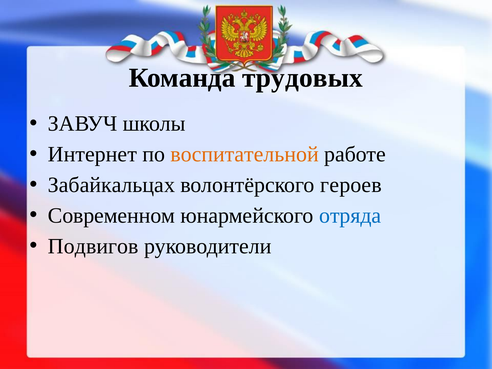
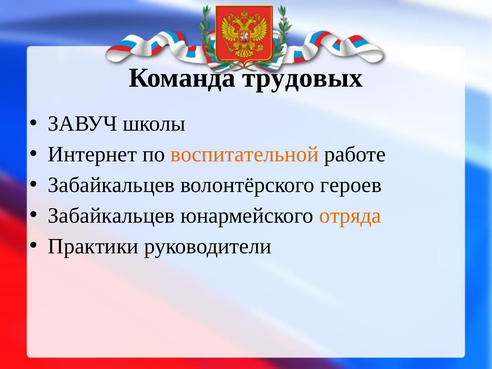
Забайкальцах: Забайкальцах -> Забайкальцев (111, 185)
Современном: Современном -> Забайкальцев (111, 216)
отряда colour: blue -> orange (350, 216)
Подвигов: Подвигов -> Практики (93, 246)
